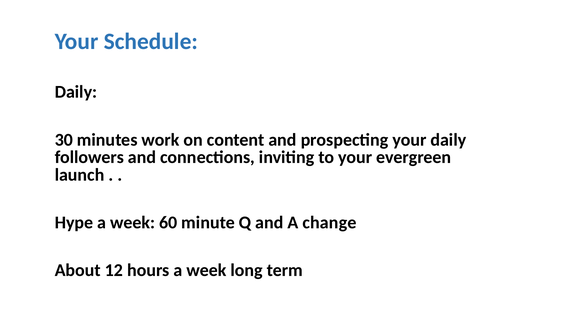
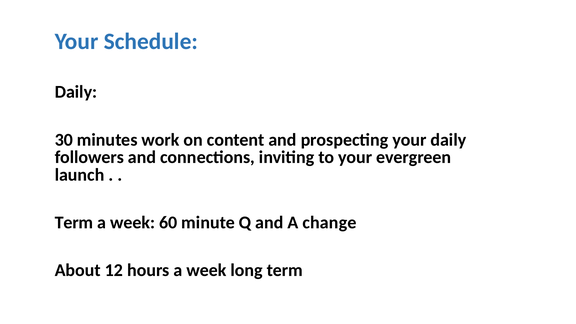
Hype: Hype -> Term (74, 222)
